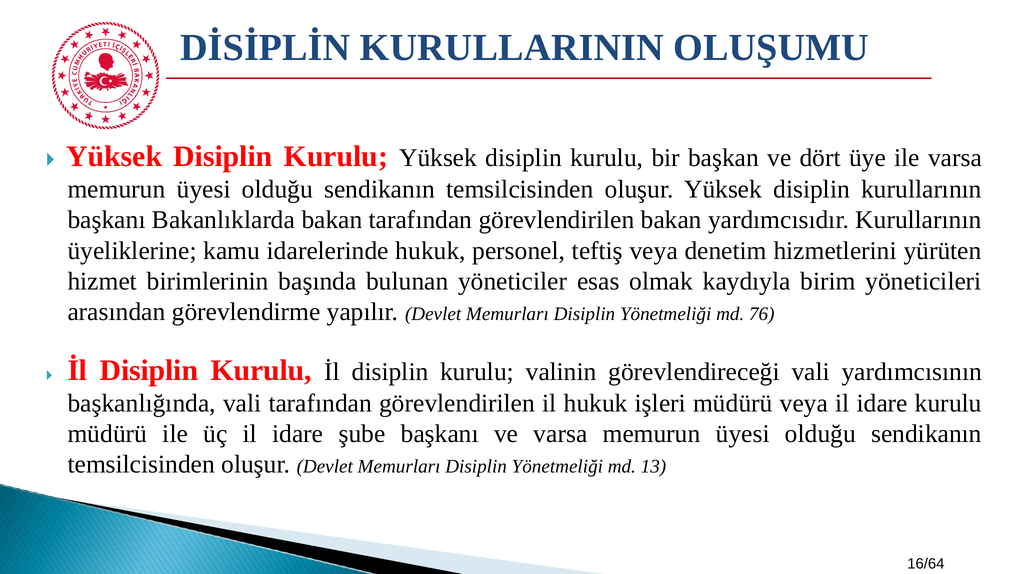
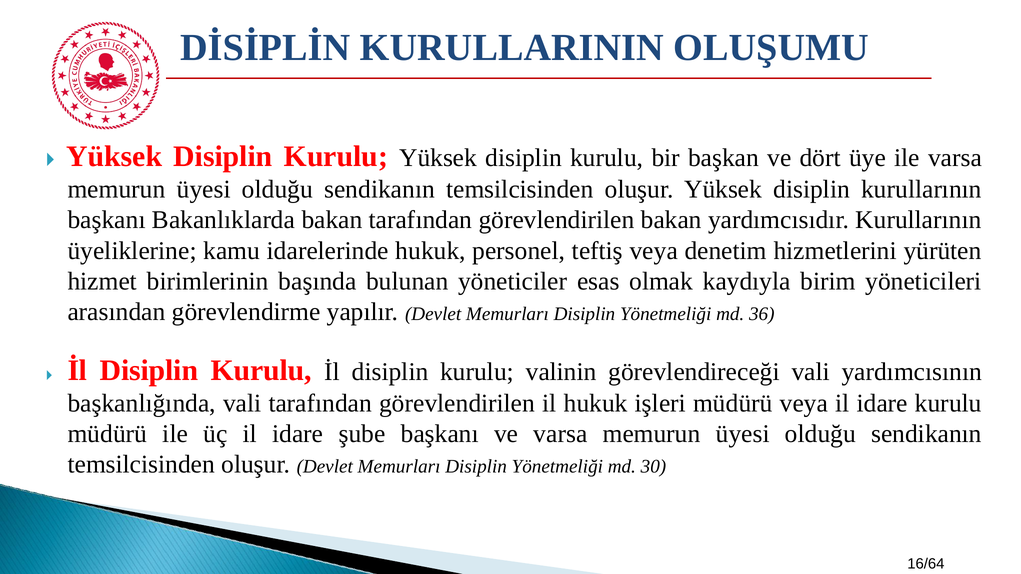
76: 76 -> 36 (762, 314)
13: 13 -> 30 (653, 467)
